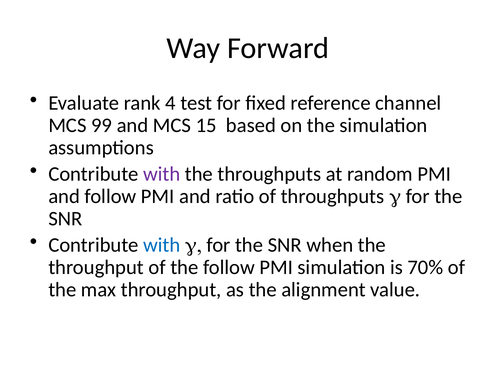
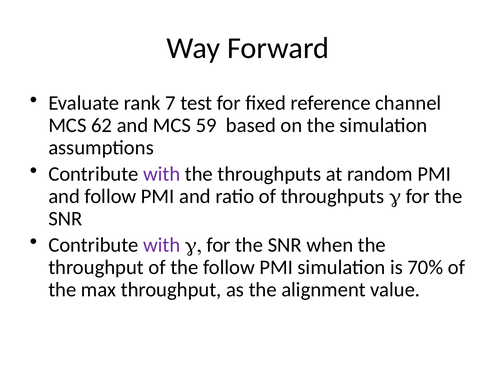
4: 4 -> 7 (171, 103)
99: 99 -> 62 (102, 125)
15: 15 -> 59 (206, 125)
with colour: blue -> purple (162, 245)
